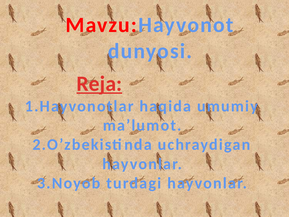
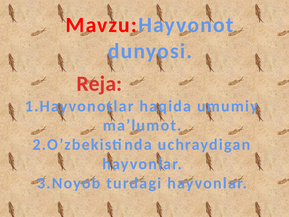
Reja underline: present -> none (99, 84)
